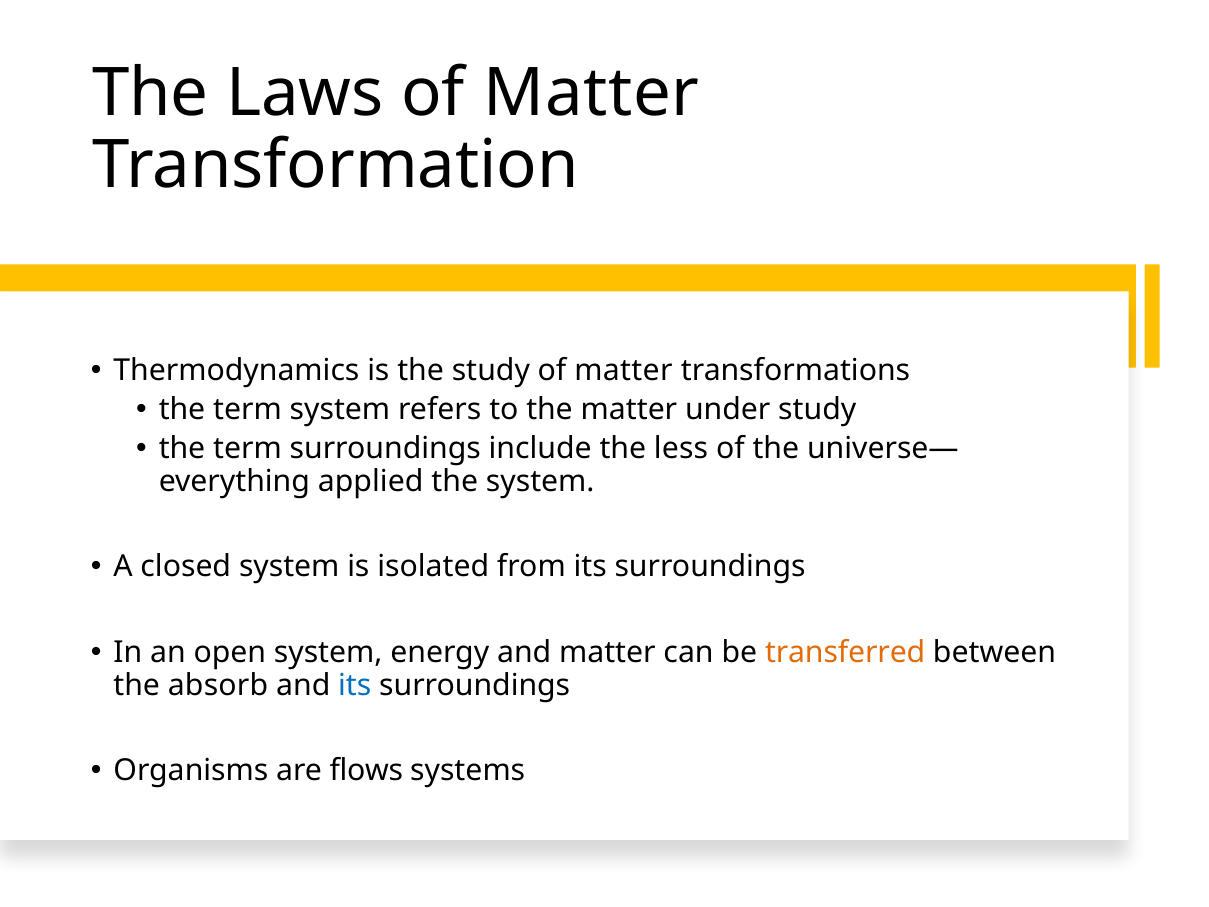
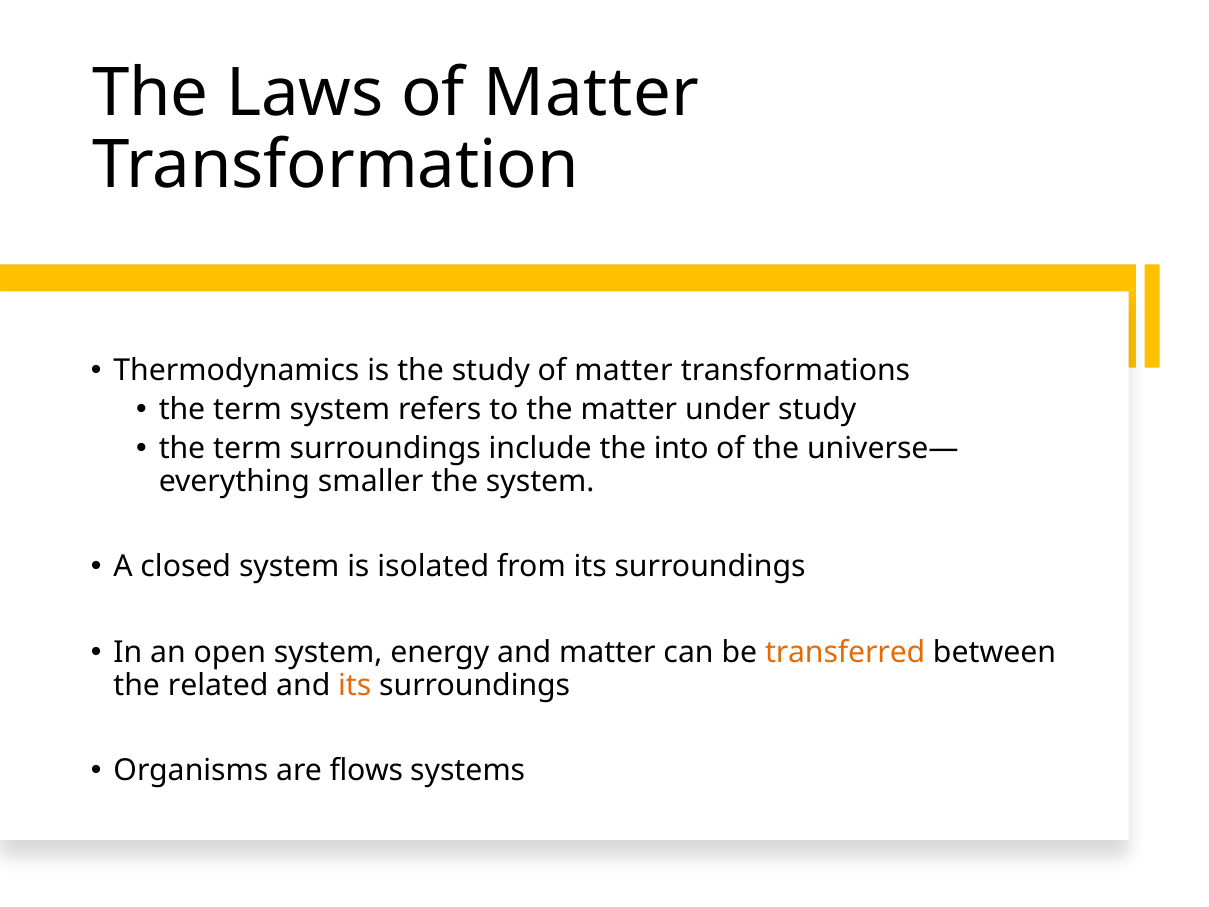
less: less -> into (681, 449)
applied: applied -> smaller (371, 481)
absorb: absorb -> related (218, 685)
its colour: blue -> orange (355, 685)
